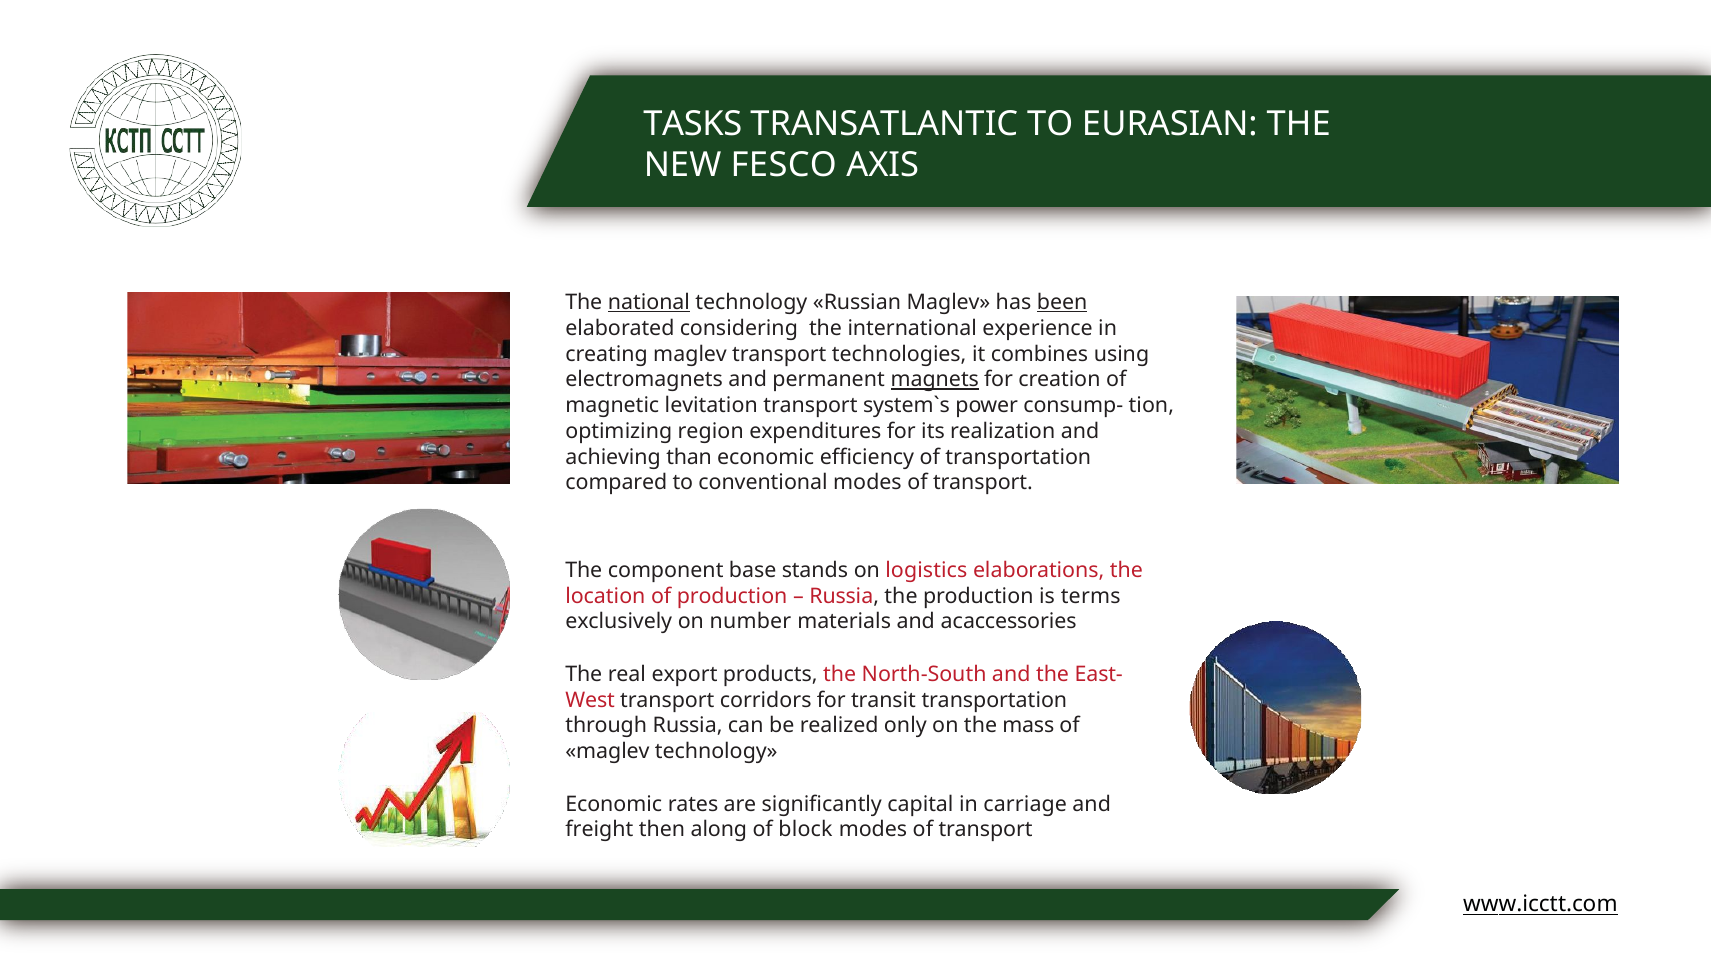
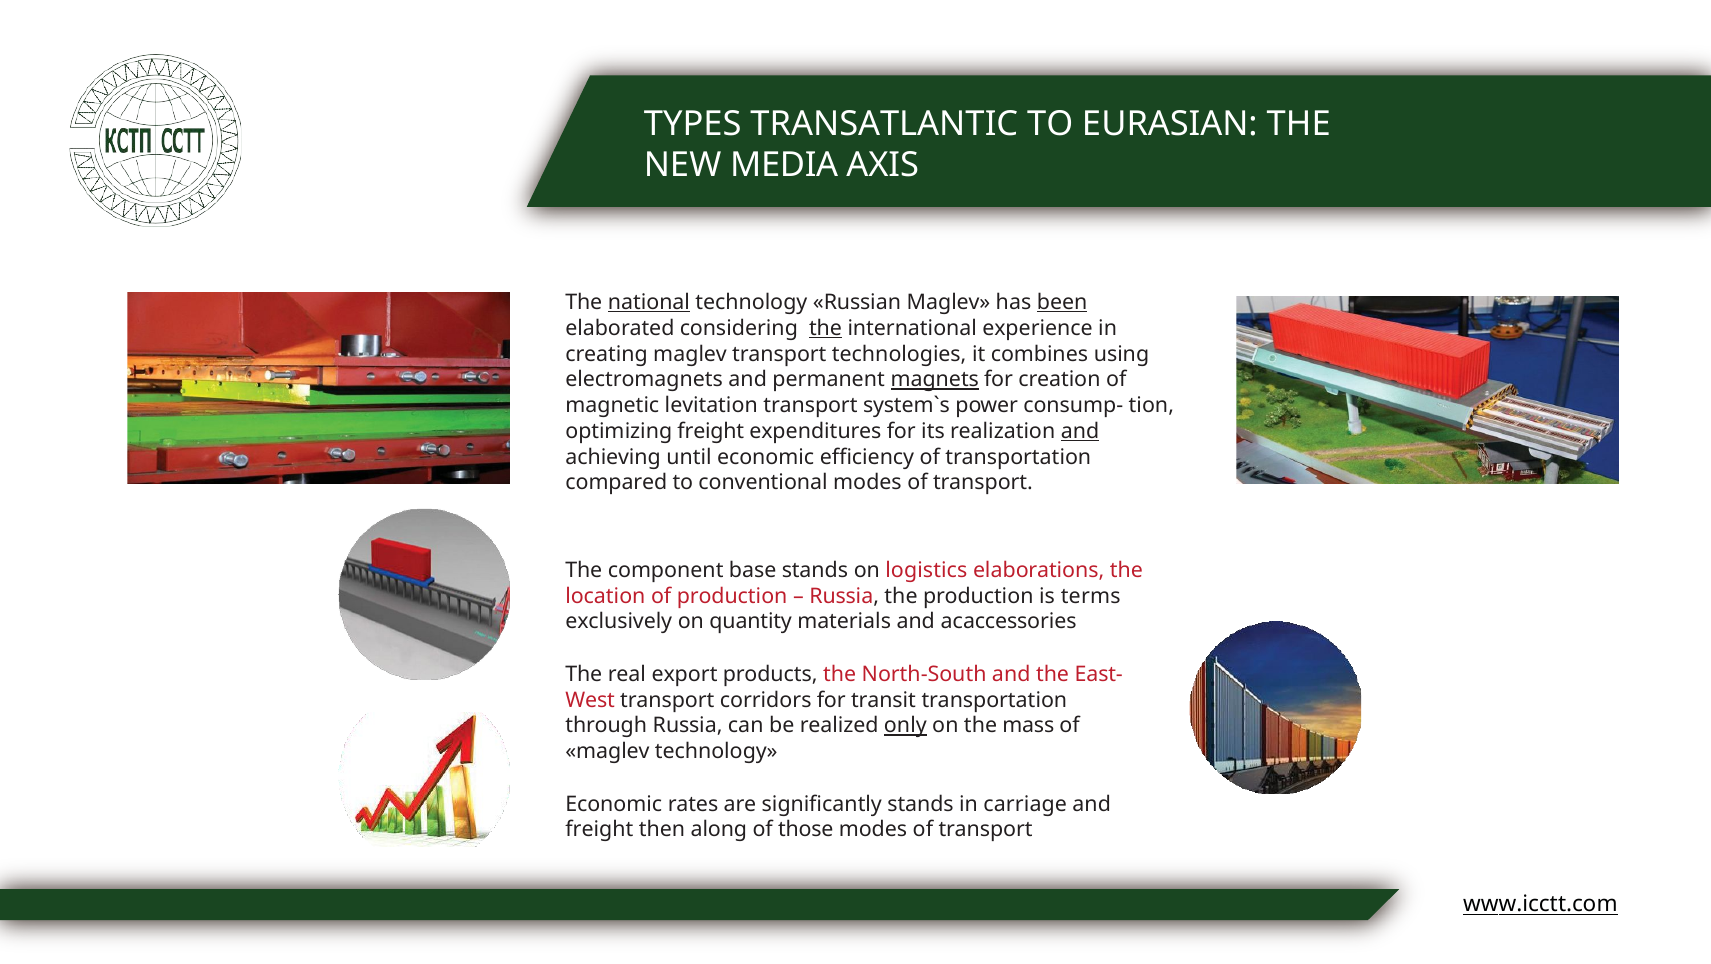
TASKS: TASKS -> TYPES (693, 124)
FESCO: FESCO -> MEDIA (784, 165)
the underline: none -> present (826, 328)
optimizing region: region -> freight (711, 431)
and underline: none -> present (1080, 431)
than: than -> until (689, 457)
number: number -> quantity (751, 622)
only underline: none -> present (905, 726)
significantly capital: capital -> stands (921, 804)
block: block -> those (806, 830)
